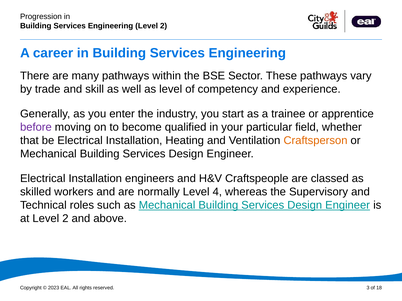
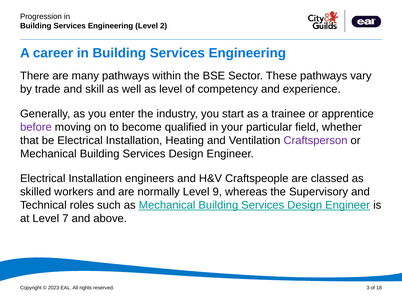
Craftsperson colour: orange -> purple (315, 141)
4: 4 -> 9 (217, 192)
at Level 2: 2 -> 7 (65, 219)
